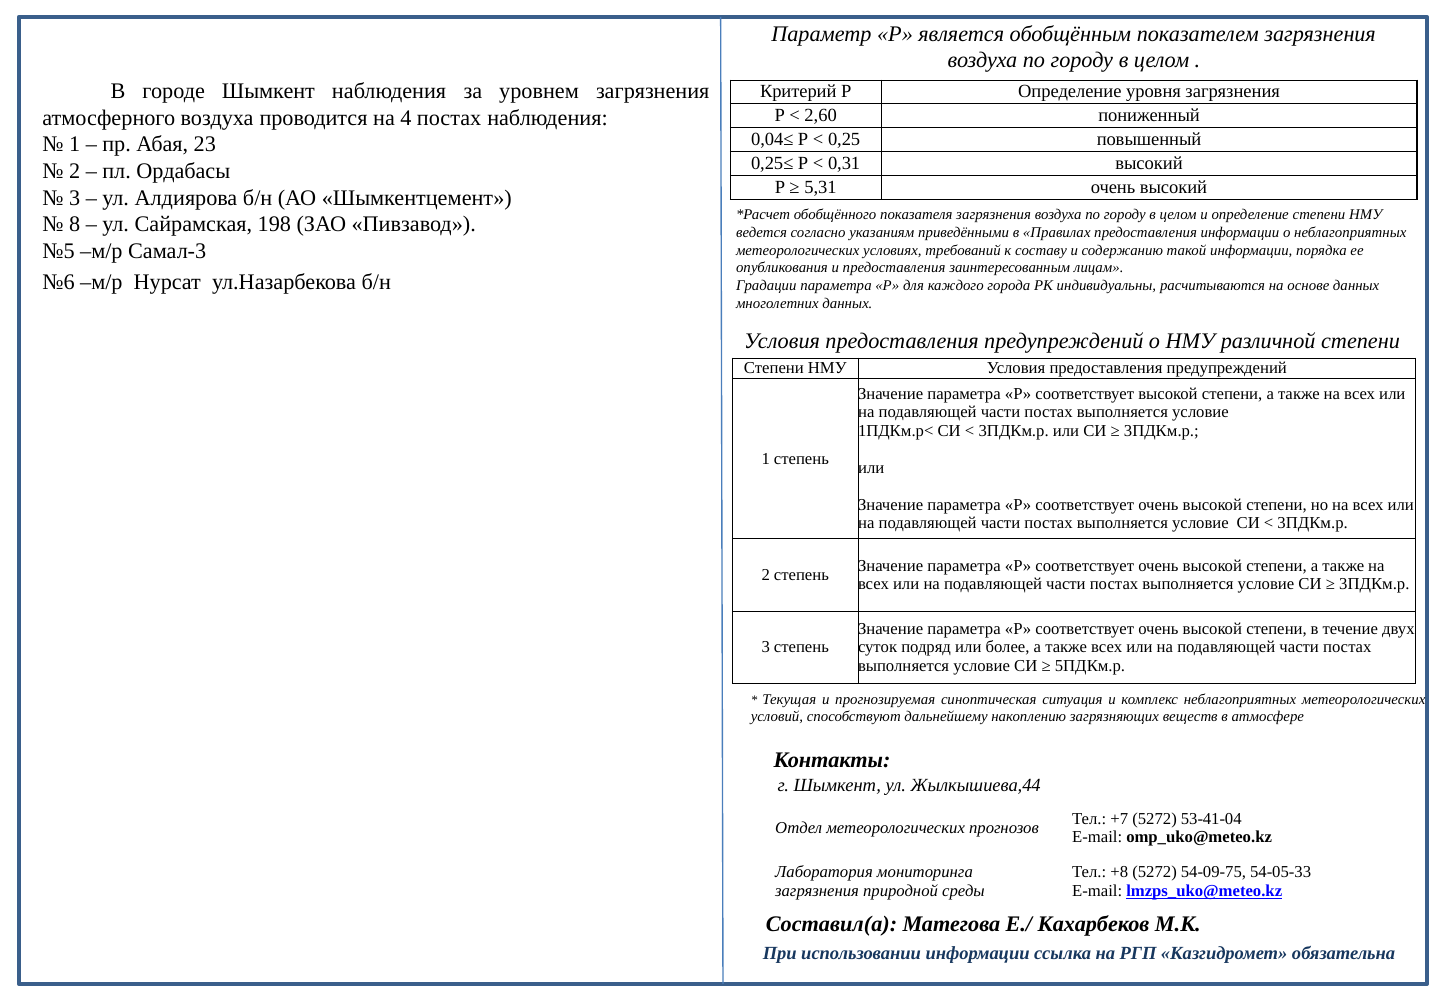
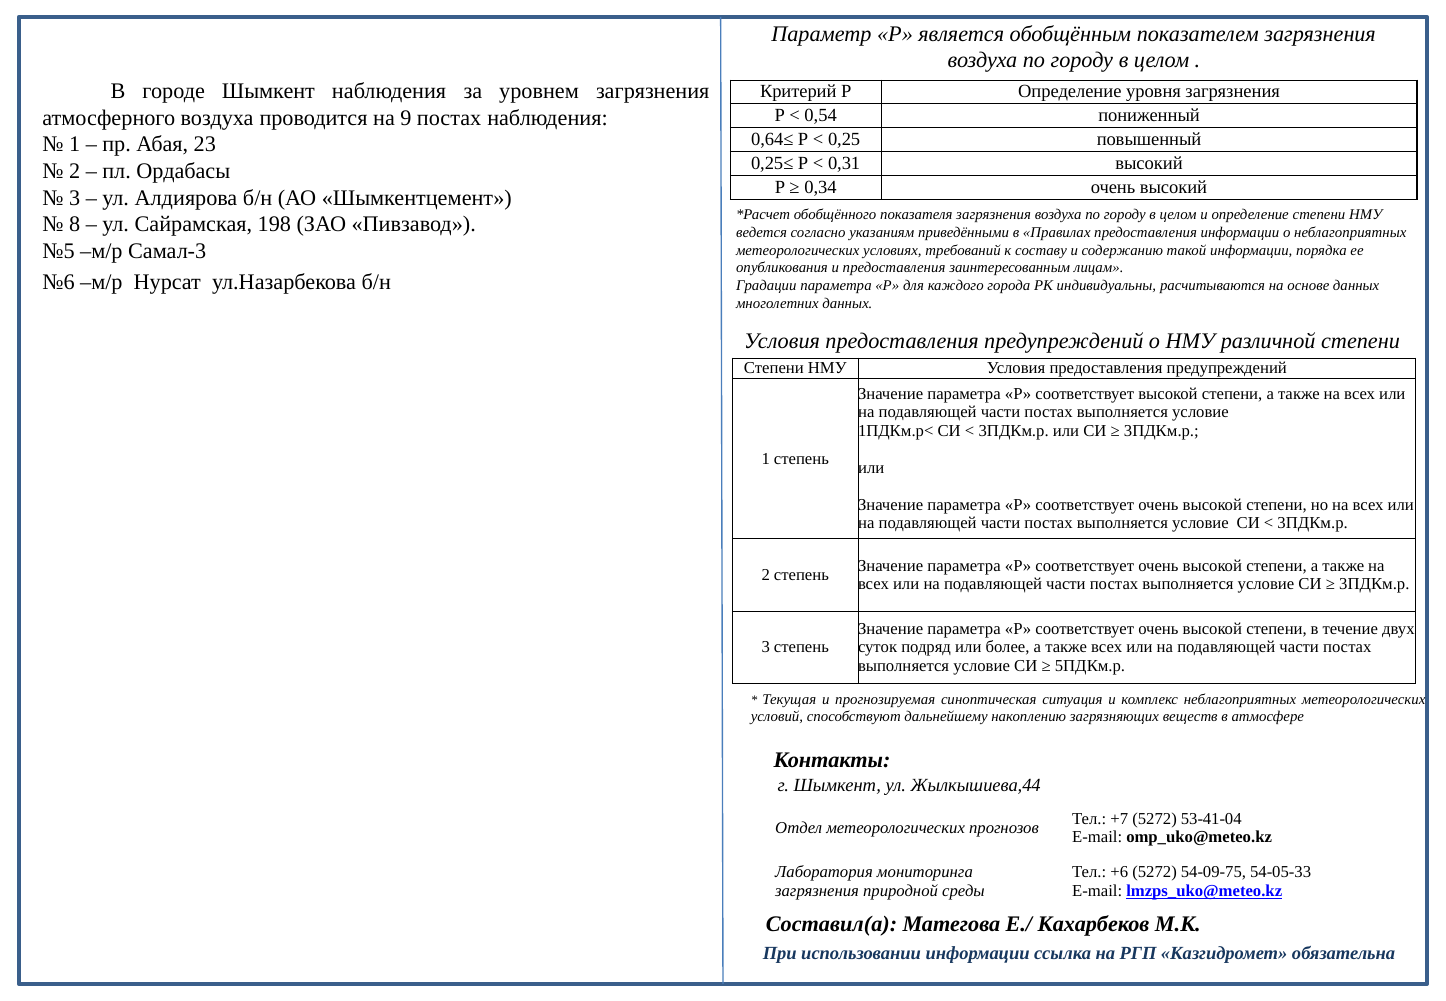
2,60: 2,60 -> 0,54 (821, 116)
4: 4 -> 9 (406, 118)
0,04≤: 0,04≤ -> 0,64≤ (772, 139)
5,31: 5,31 -> 0,34 (820, 187)
+8: +8 -> +6 (1119, 872)
